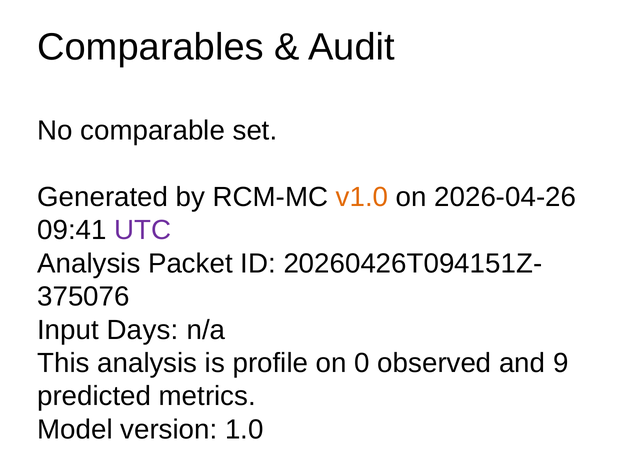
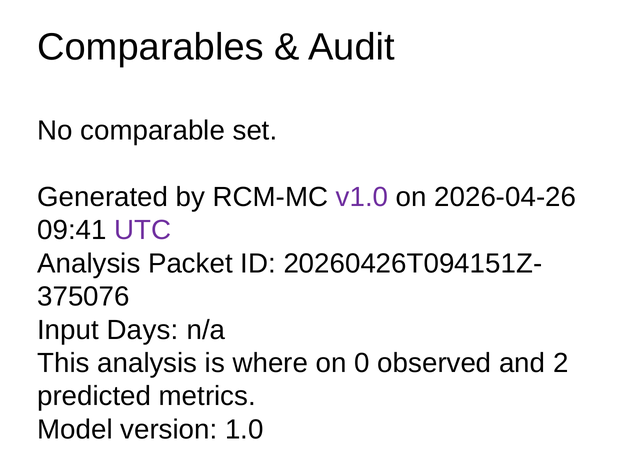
v1.0 colour: orange -> purple (362, 197)
profile: profile -> where (270, 363)
9: 9 -> 2 (561, 363)
